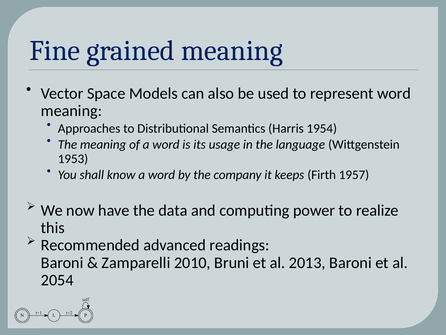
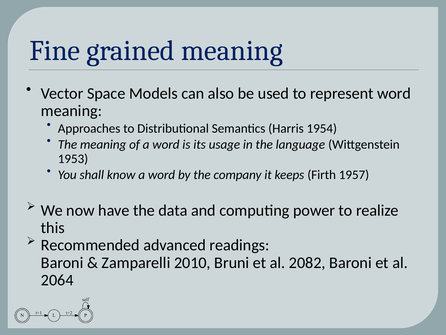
2013: 2013 -> 2082 (307, 262)
2054: 2054 -> 2064 (57, 280)
